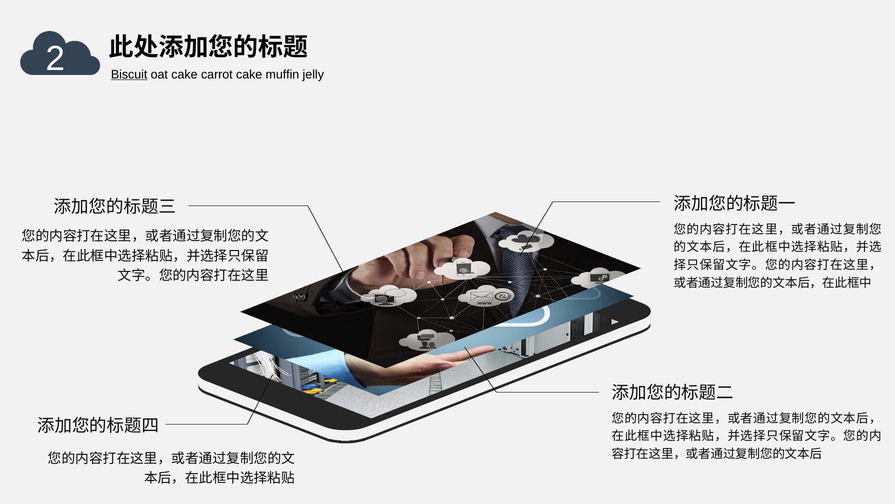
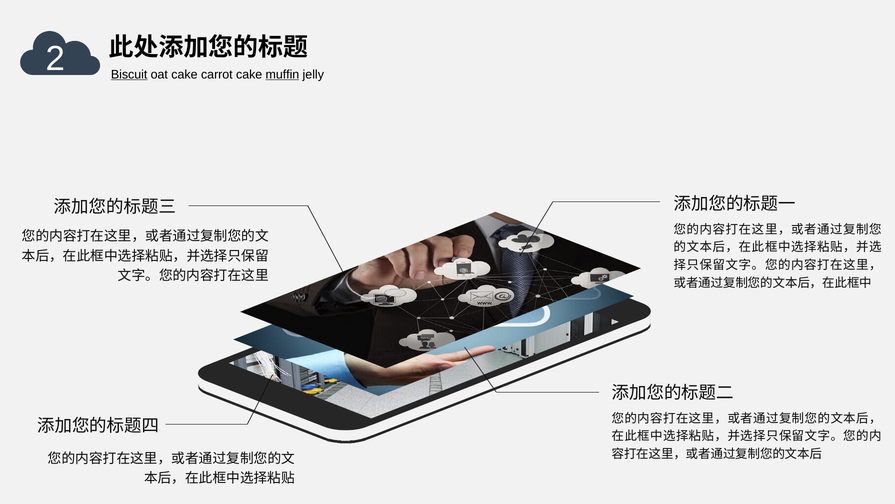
muffin underline: none -> present (282, 74)
